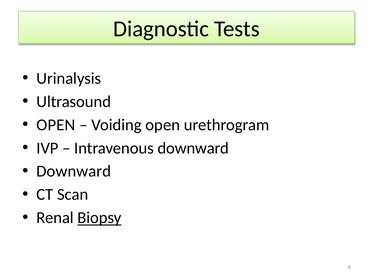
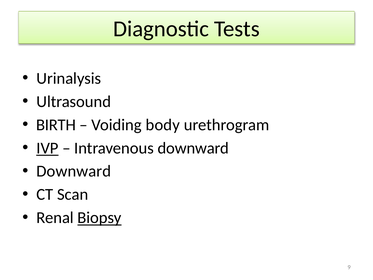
OPEN: OPEN -> BIRTH (56, 125)
Voiding open: open -> body (163, 125)
IVP underline: none -> present (47, 148)
